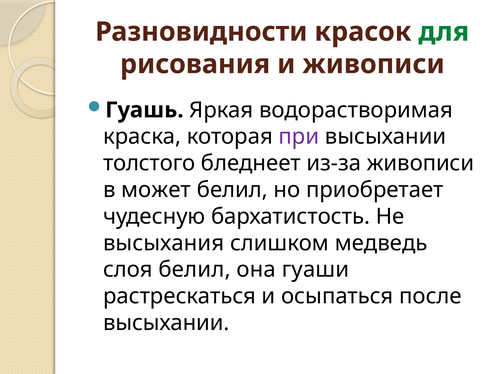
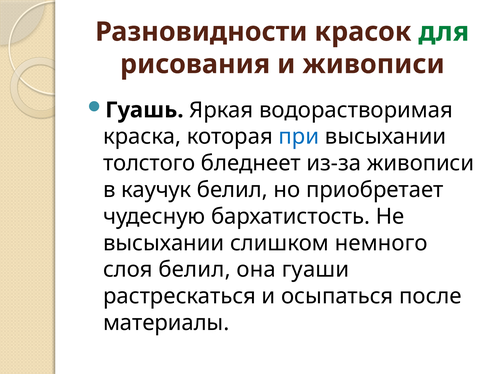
при colour: purple -> blue (299, 136)
может: может -> каучук (156, 190)
высыхания: высыхания -> высыхании (164, 243)
медведь: медведь -> немного (381, 243)
высыхании: высыхании -> материалы (166, 322)
